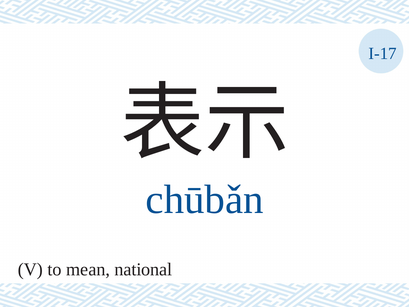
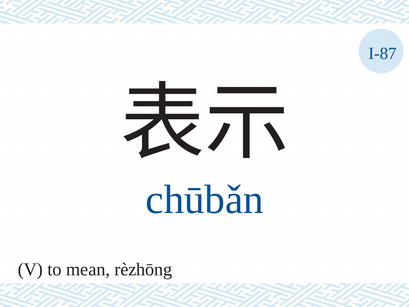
I-17: I-17 -> I-87 (383, 54)
national: national -> rèzhōng (143, 269)
